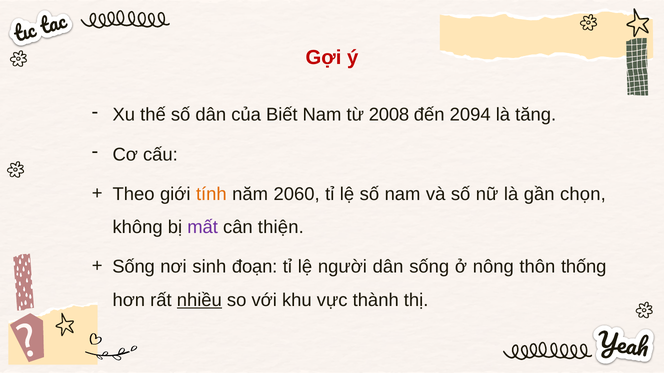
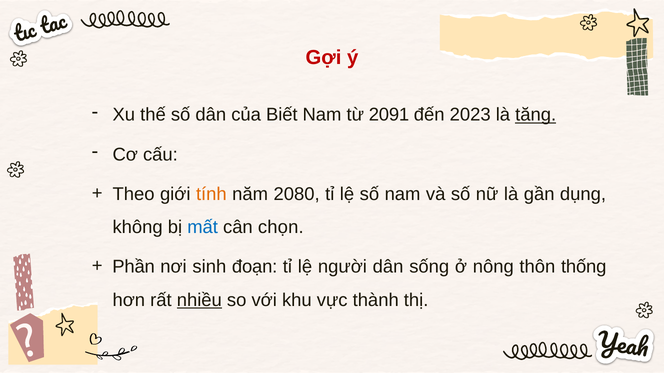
2008: 2008 -> 2091 (389, 115)
2094: 2094 -> 2023 (470, 115)
tăng underline: none -> present (536, 115)
2060: 2060 -> 2080 (297, 194)
chọn: chọn -> dụng (583, 194)
mất colour: purple -> blue (203, 228)
thiện: thiện -> chọn (281, 228)
Sống: Sống -> Phần (134, 267)
